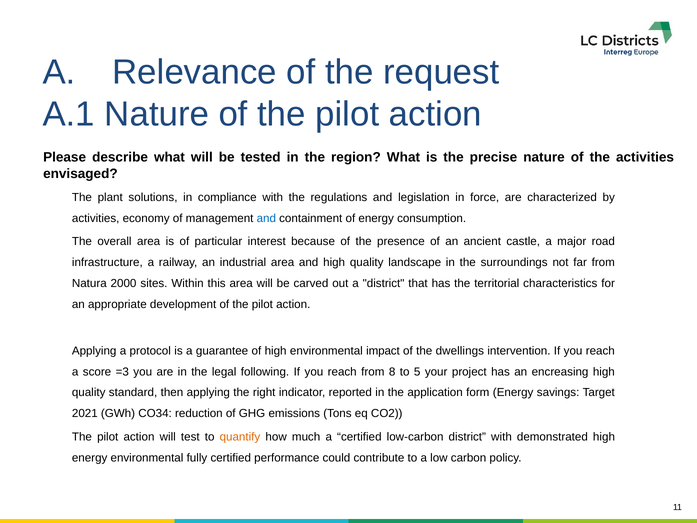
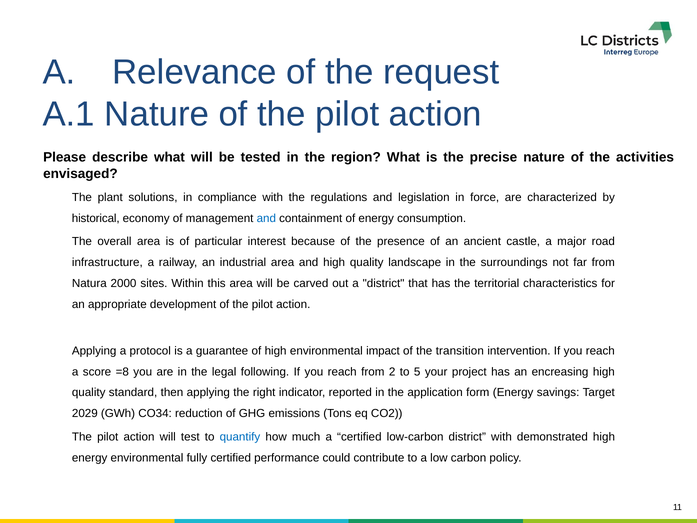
activities: activities -> historical (96, 218)
dwellings: dwellings -> transition (460, 351)
=3: =3 -> =8 (122, 372)
8: 8 -> 2 (392, 372)
2021: 2021 -> 2029 (85, 413)
quantify colour: orange -> blue (240, 437)
